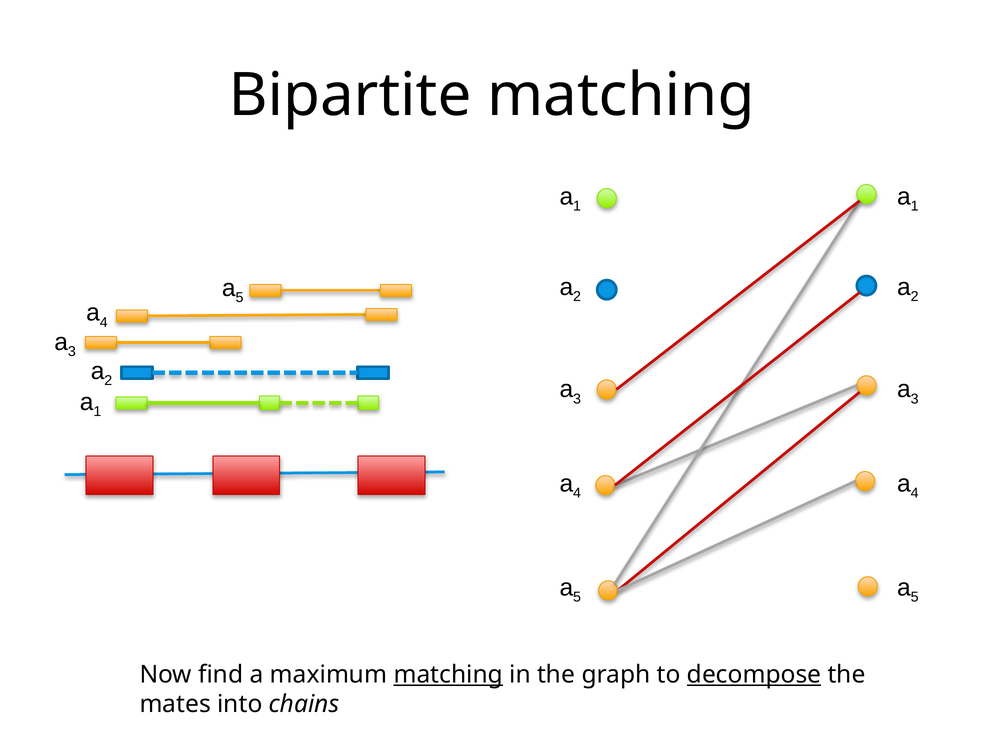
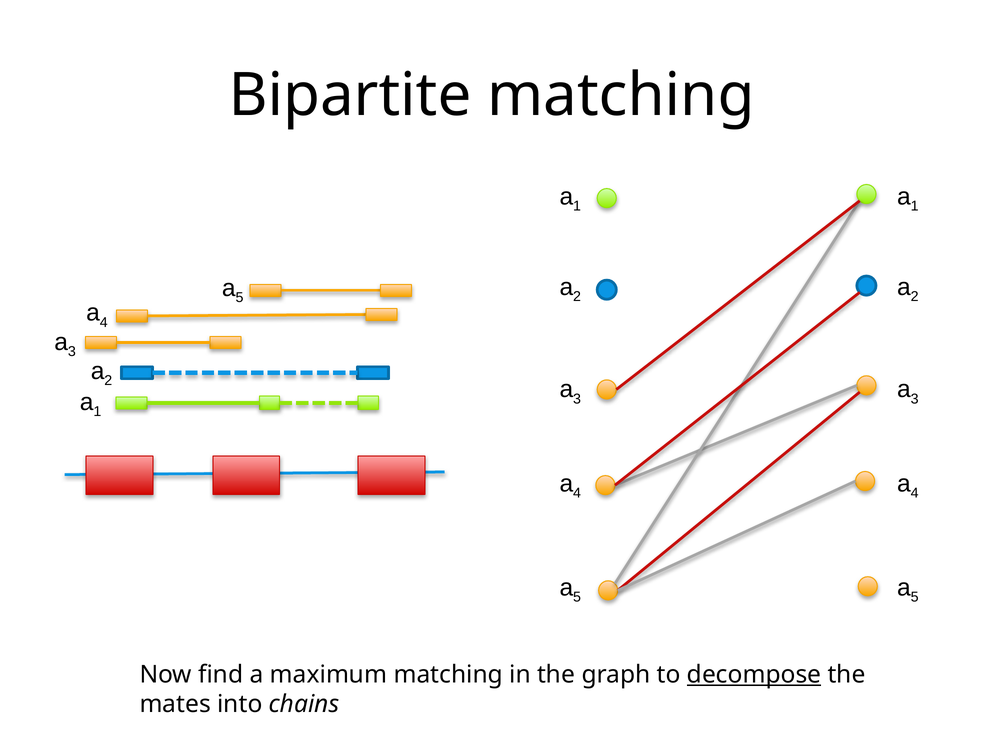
matching underline: present -> none (448, 675)
